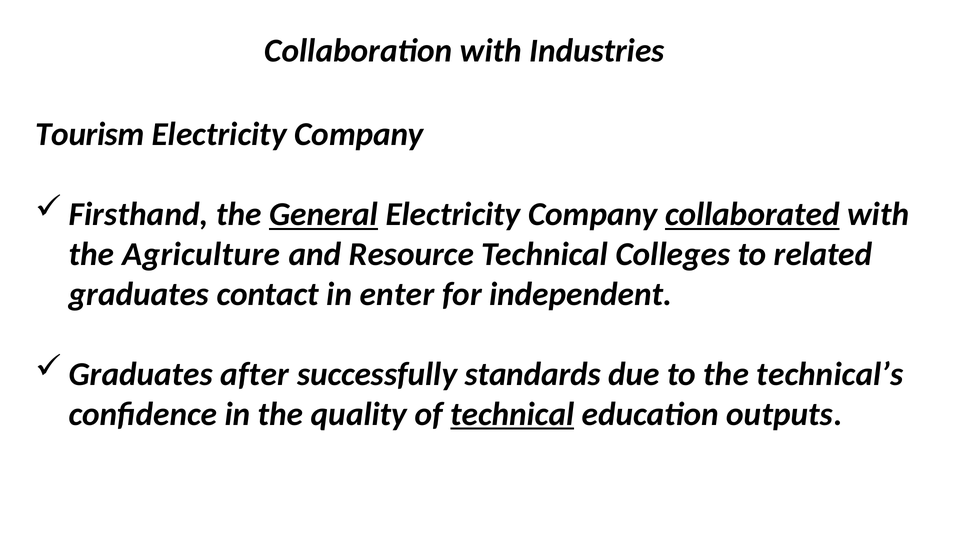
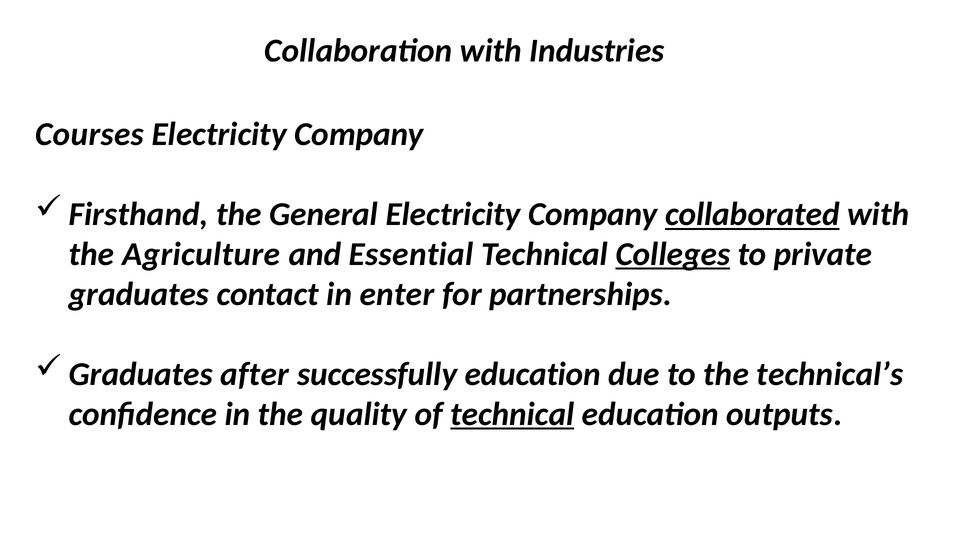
Tourism: Tourism -> Courses (90, 135)
General underline: present -> none (324, 215)
Resource: Resource -> Essential (411, 255)
Colleges underline: none -> present (673, 255)
related: related -> private (823, 255)
independent: independent -> partnerships (581, 295)
successfully standards: standards -> education (533, 375)
